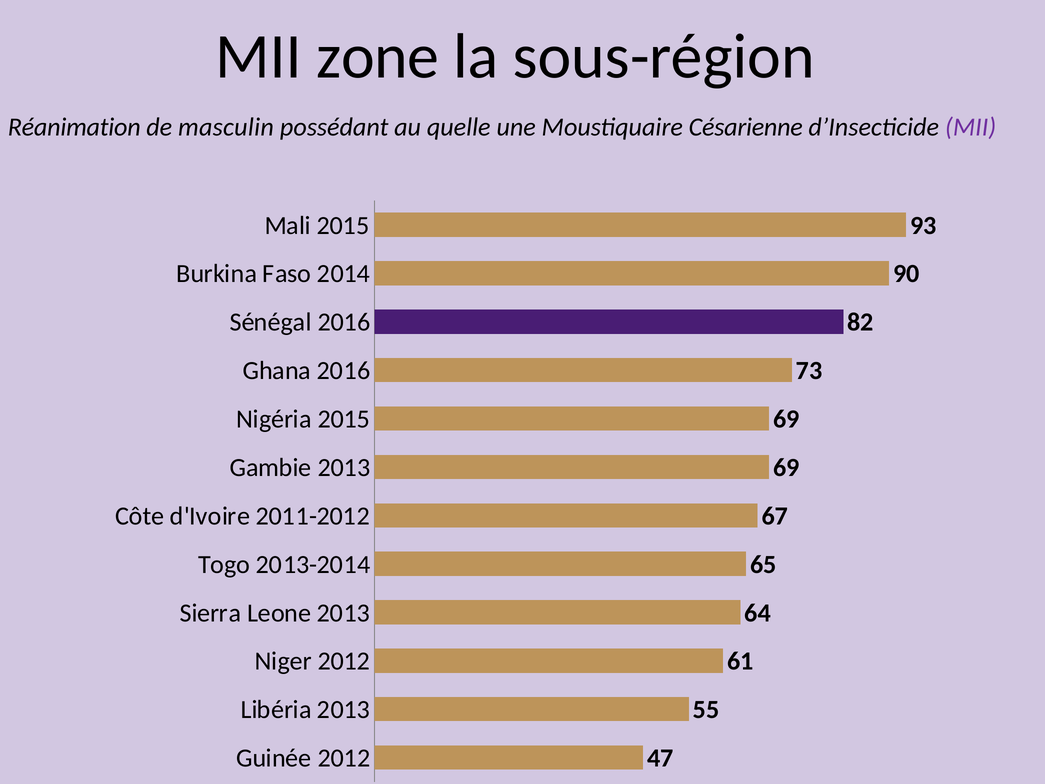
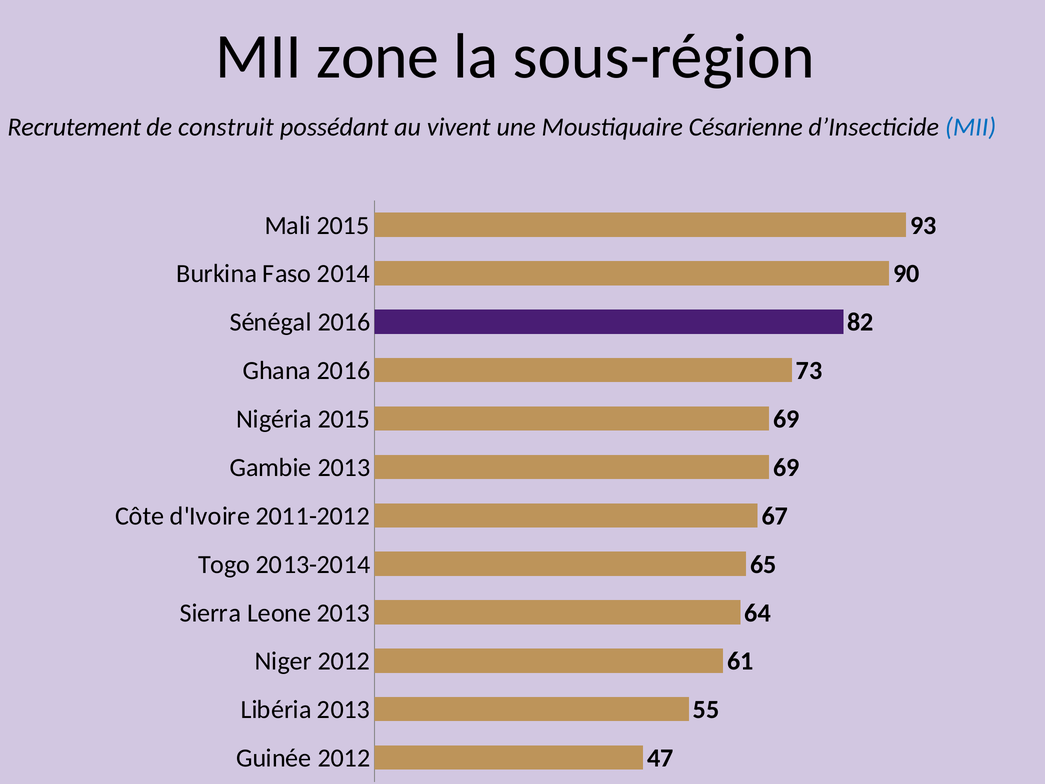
Réanimation: Réanimation -> Recrutement (74, 127)
masculin: masculin -> construit (226, 127)
quelle: quelle -> vivent (459, 127)
MII colour: purple -> blue (971, 127)
